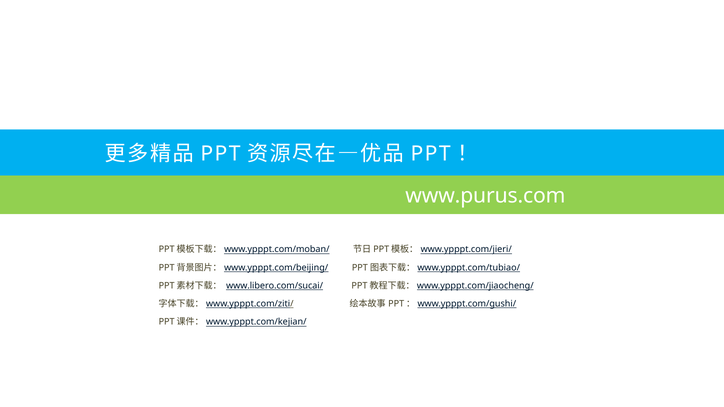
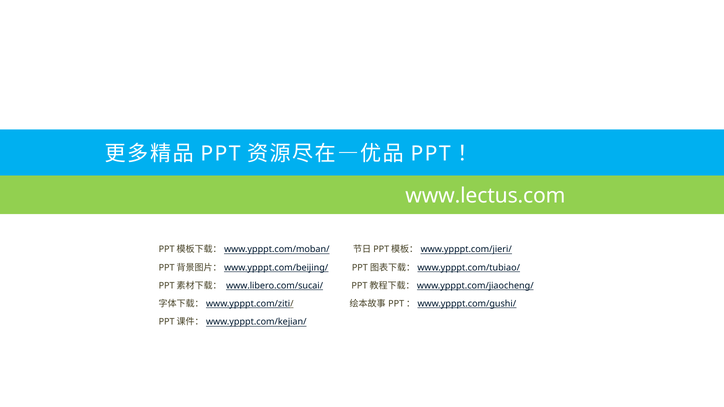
www.purus.com: www.purus.com -> www.lectus.com (485, 196)
